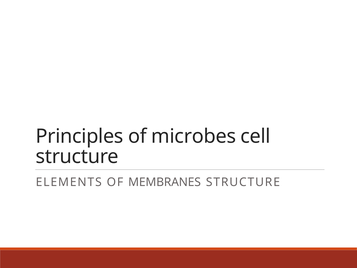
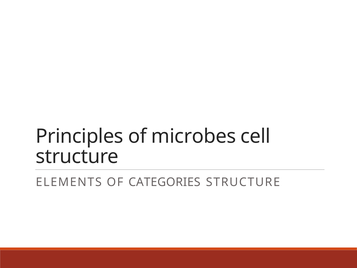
MEMBRANES: MEMBRANES -> CATEGORIES (164, 182)
